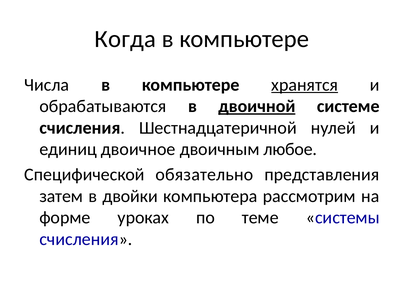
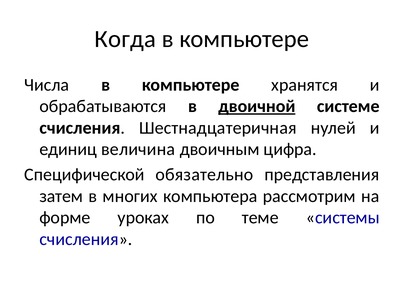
хранятся underline: present -> none (305, 85)
Шестнадцатеричной: Шестнадцатеричной -> Шестнадцатеричная (218, 128)
двоичное: двоичное -> величина (138, 149)
любое: любое -> цифра (290, 149)
двойки: двойки -> многих (130, 196)
